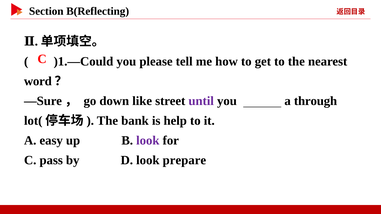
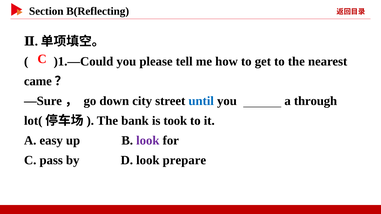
word: word -> came (38, 81)
like: like -> city (142, 101)
until colour: purple -> blue (201, 101)
help: help -> took (175, 121)
